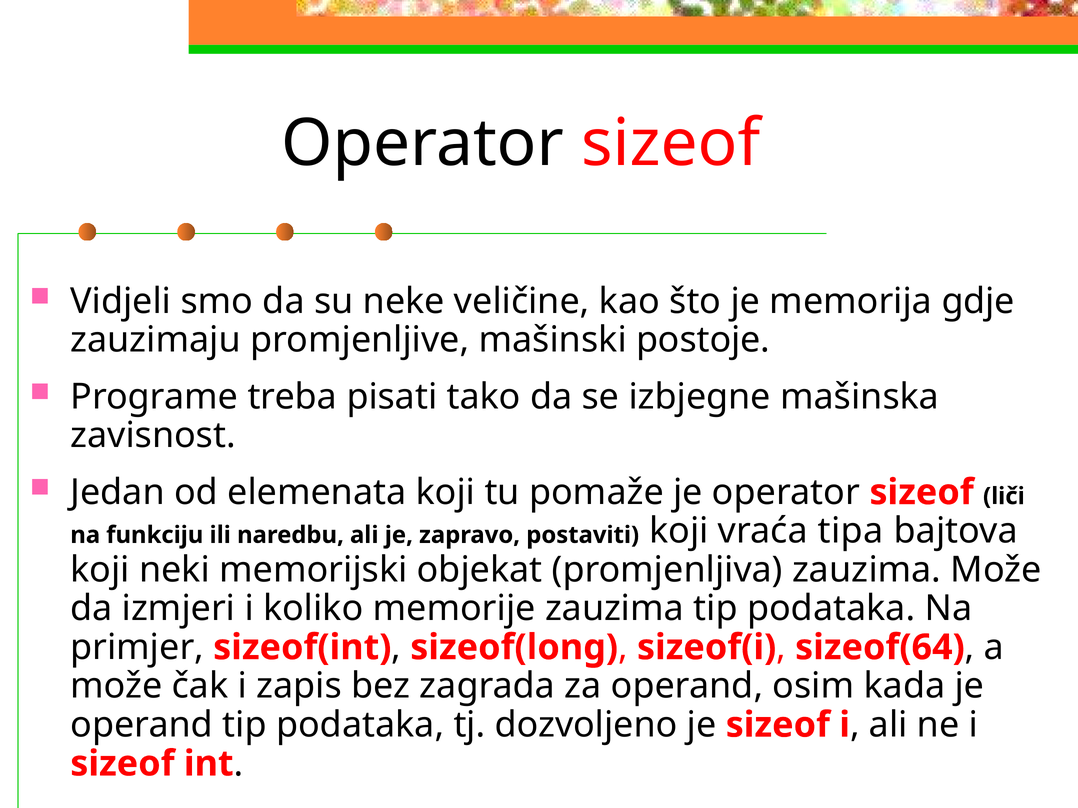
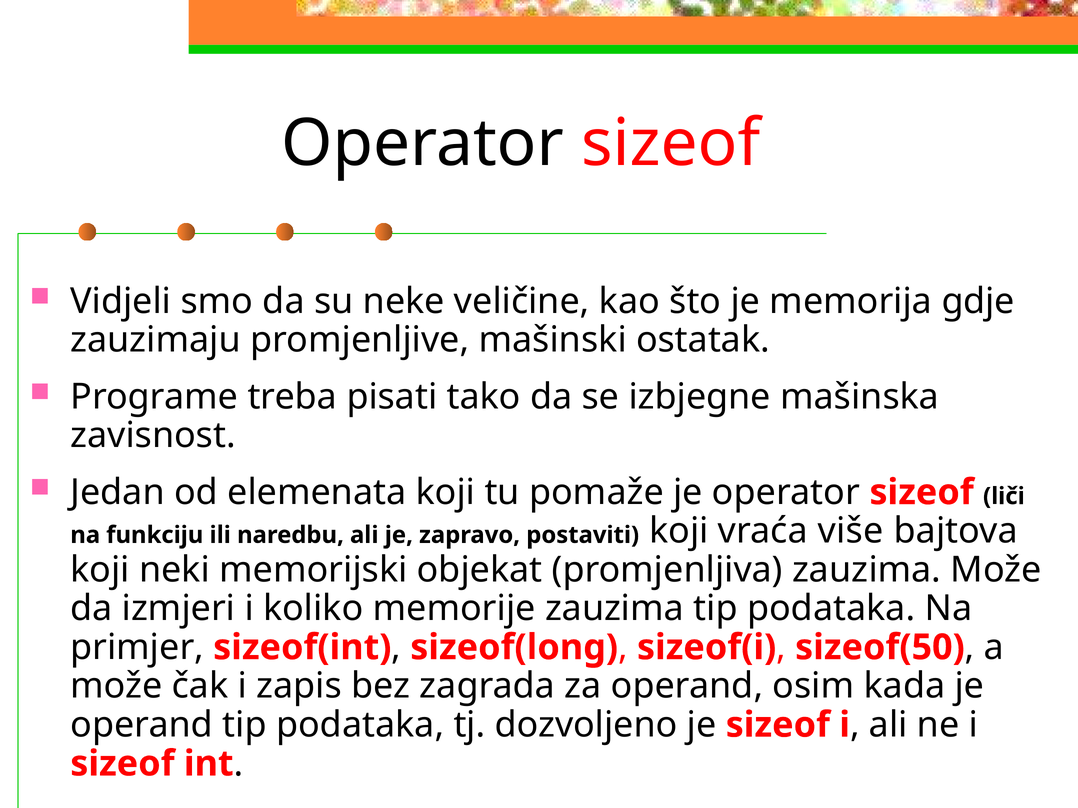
postoje: postoje -> ostatak (703, 340)
tipa: tipa -> više (851, 531)
sizeof(64: sizeof(64 -> sizeof(50 (880, 648)
